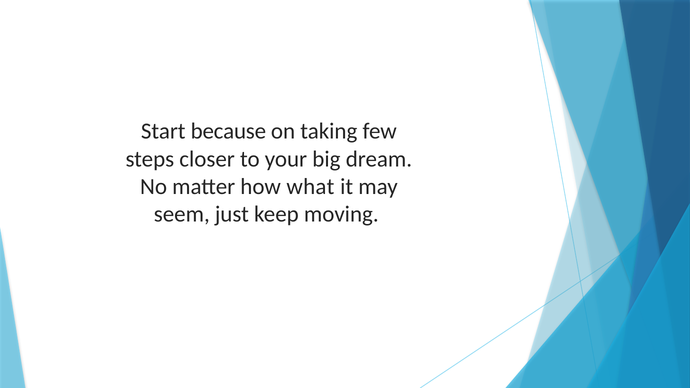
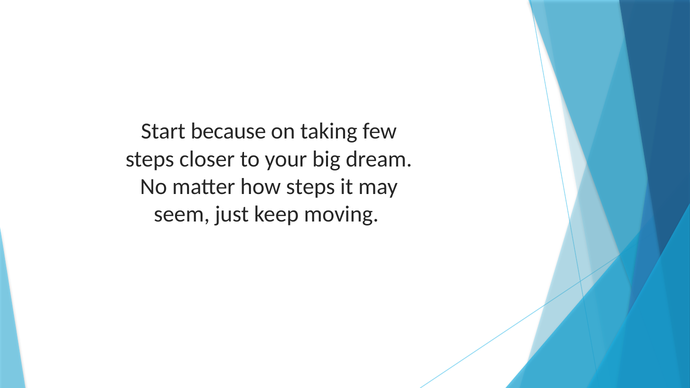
how what: what -> steps (311, 187)
